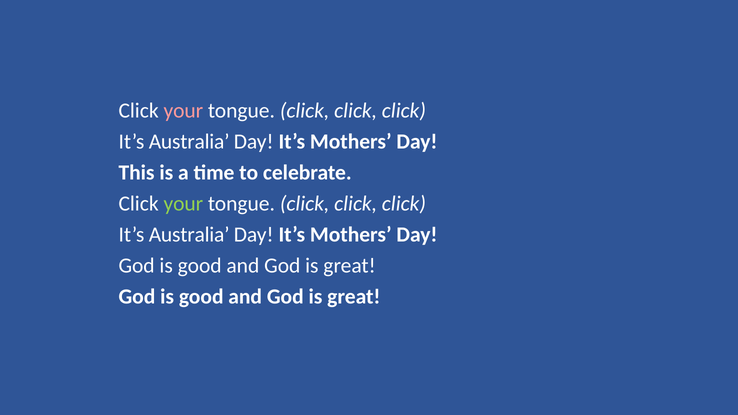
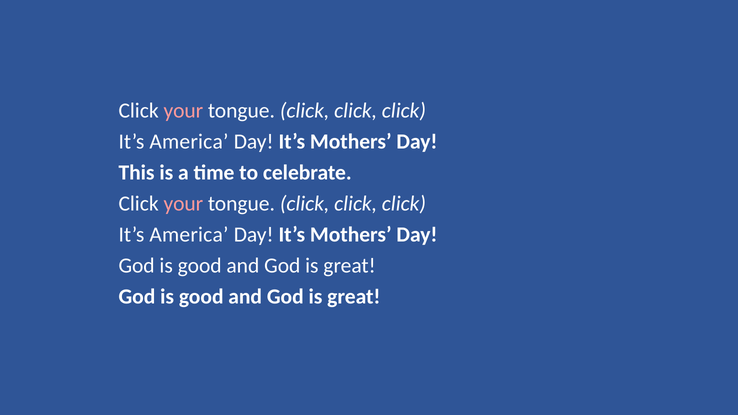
Australia: Australia -> America (189, 142)
your colour: light green -> pink (183, 204)
Australia: Australia -> America (189, 235)
